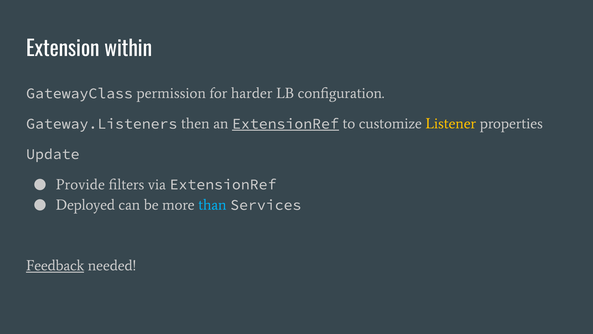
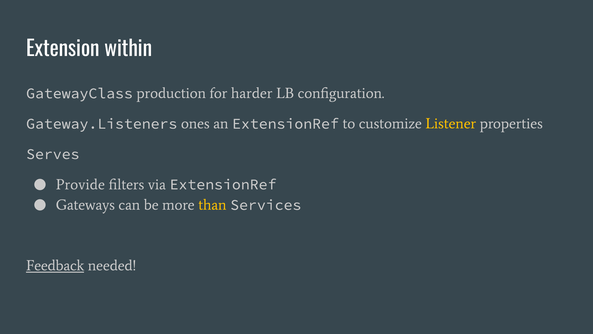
permission: permission -> production (171, 93)
then: then -> ones (195, 124)
ExtensionRef underline: present -> none (285, 124)
Update: Update -> Serves (53, 154)
Deployed: Deployed -> Gateways (85, 205)
than colour: light blue -> yellow (212, 205)
